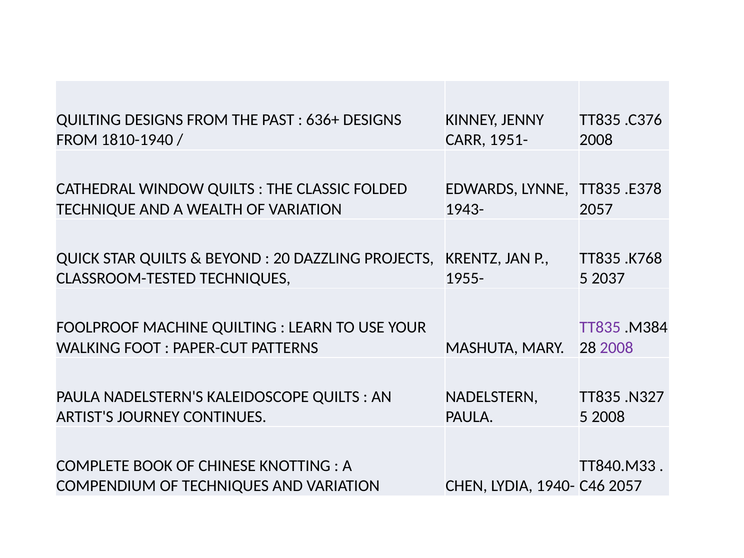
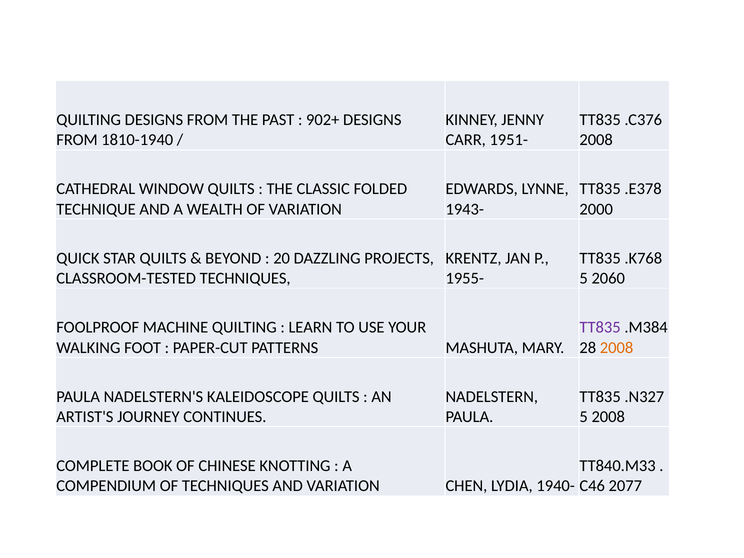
636+: 636+ -> 902+ (323, 120)
2057: 2057 -> 2000 (596, 209)
2037: 2037 -> 2060 (608, 278)
2008 colour: purple -> orange (617, 348)
2057: 2057 -> 2077 (625, 486)
